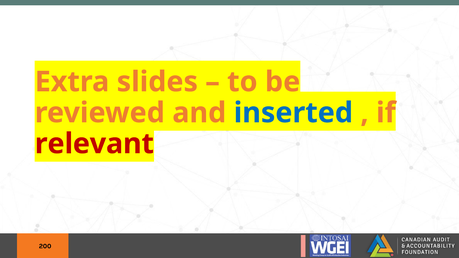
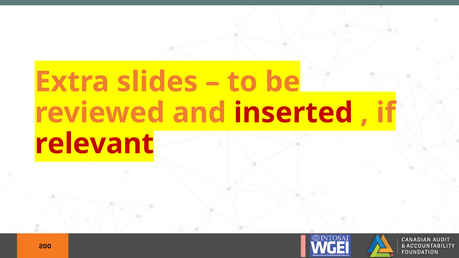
inserted colour: blue -> red (293, 113)
